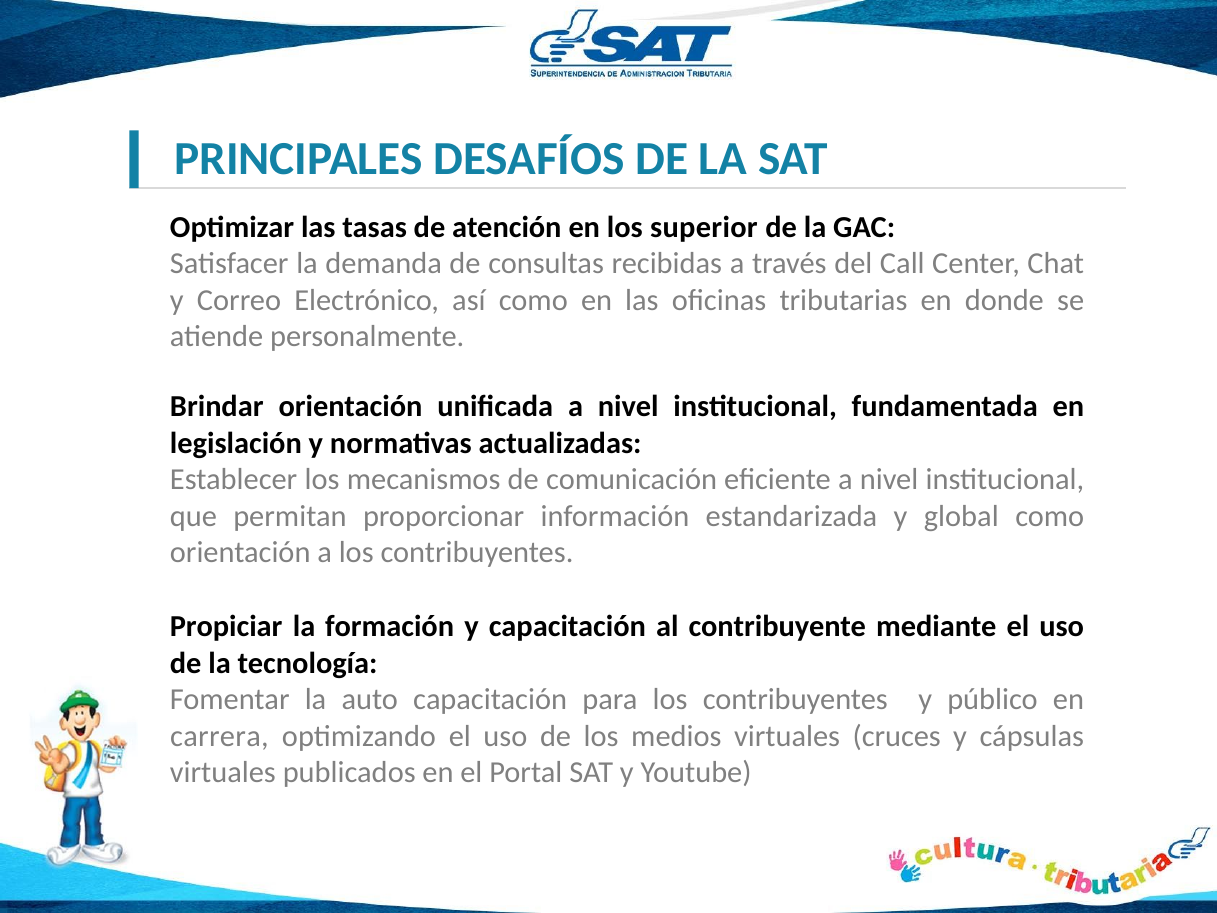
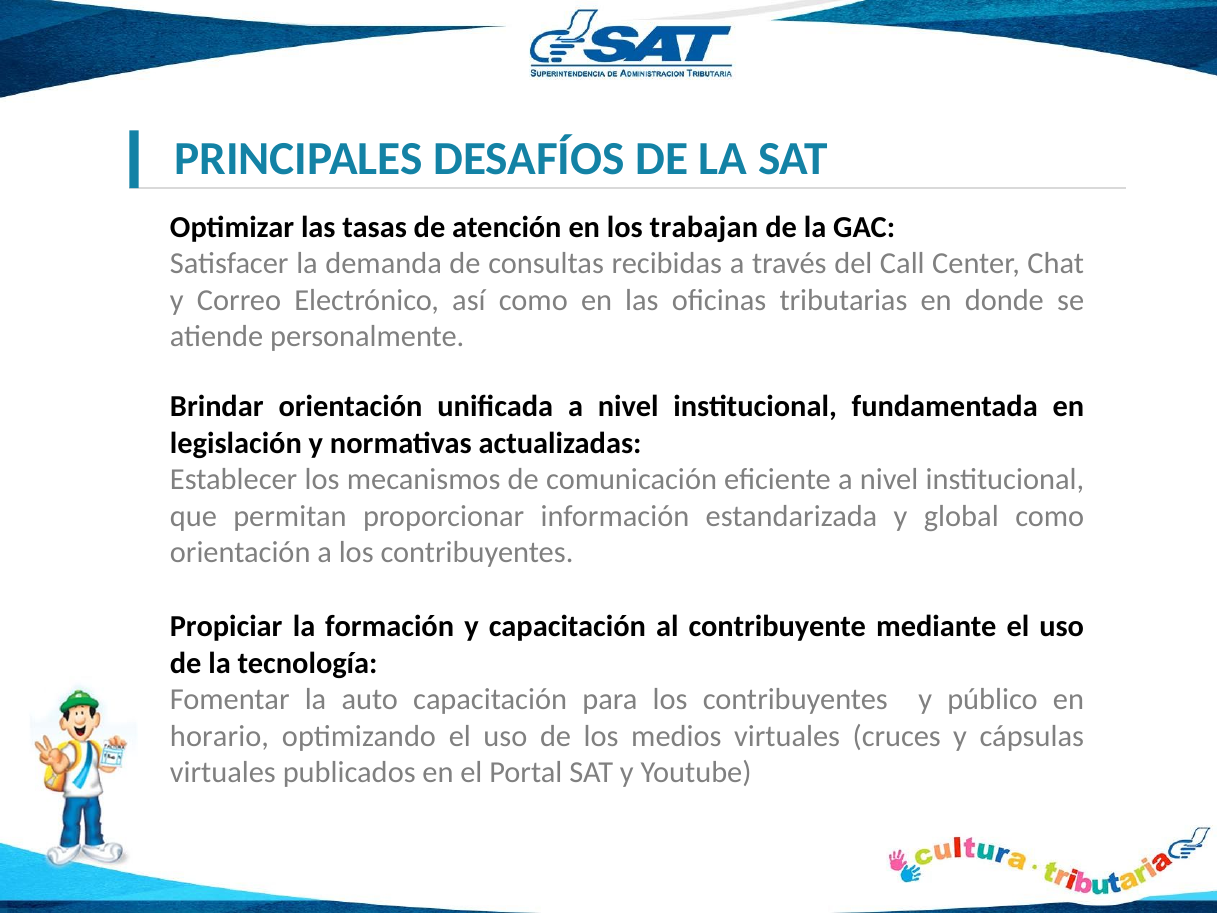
superior: superior -> trabajan (704, 227)
carrera: carrera -> horario (220, 736)
